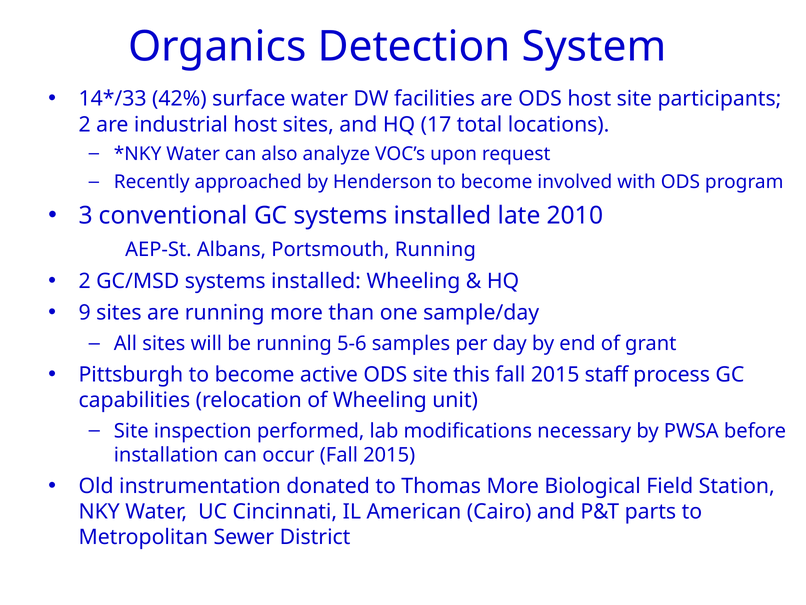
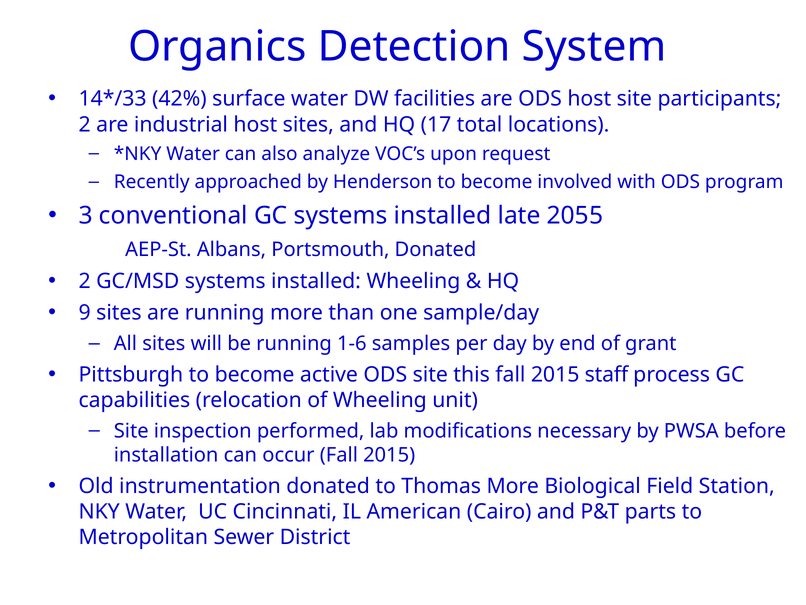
2010: 2010 -> 2055 (575, 216)
Portsmouth Running: Running -> Donated (435, 249)
5-6: 5-6 -> 1-6 (352, 343)
